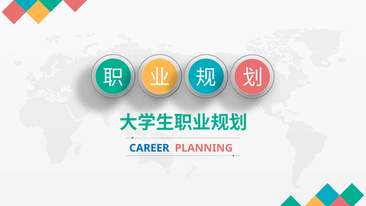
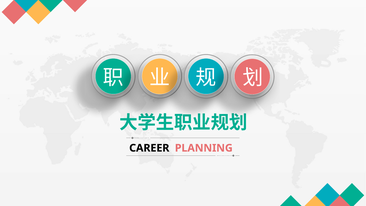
CAREER colour: blue -> black (149, 148)
